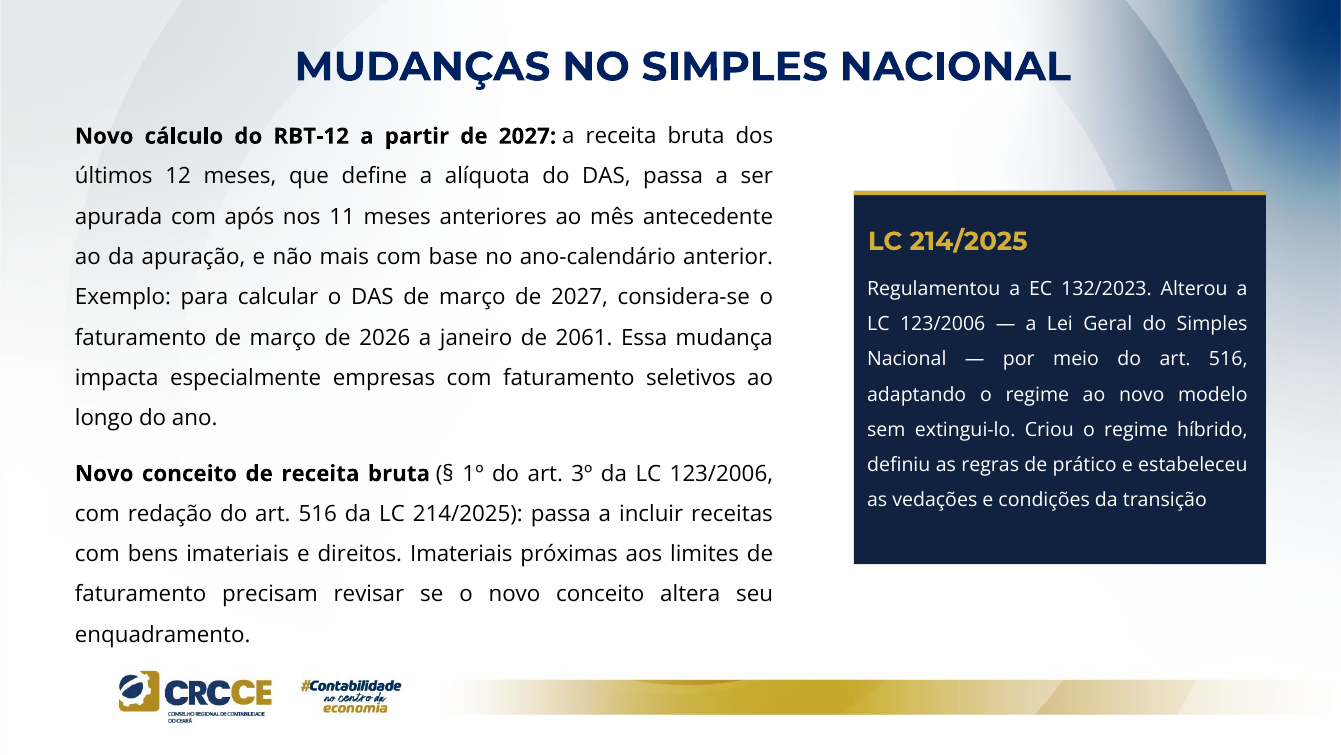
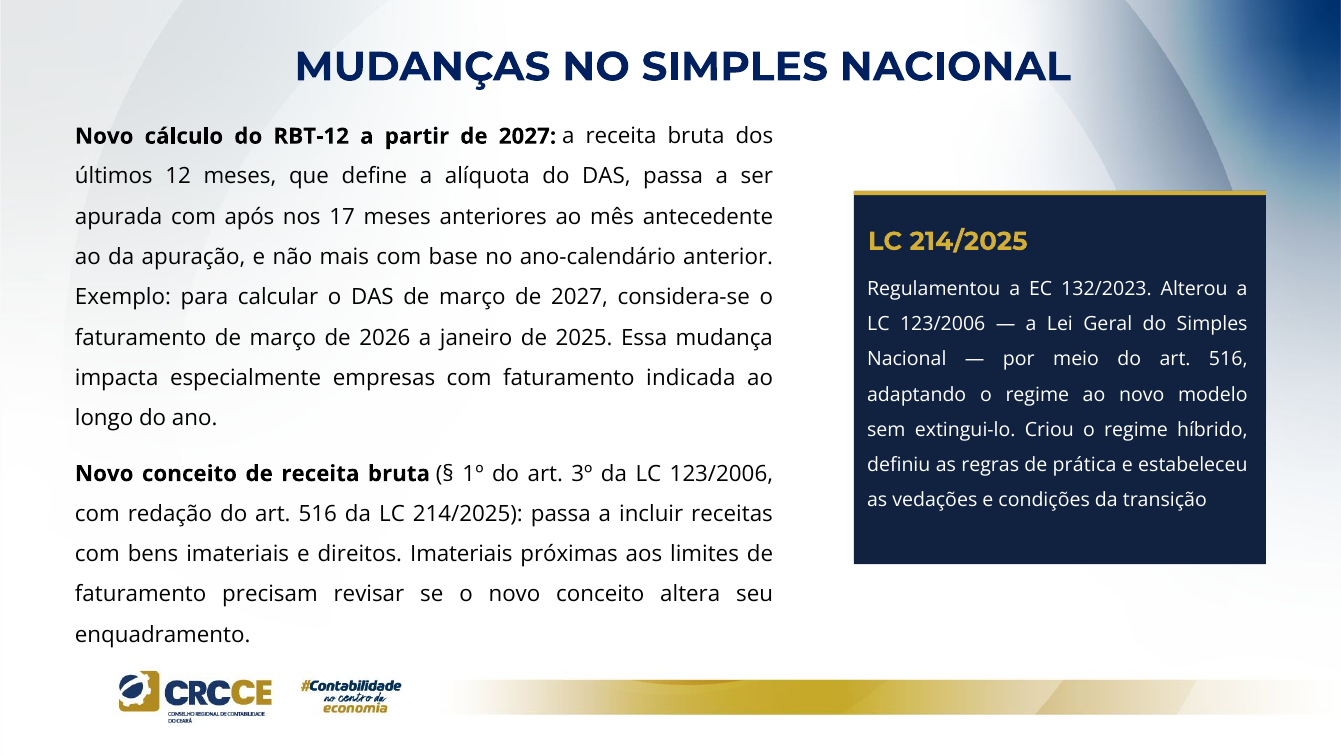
11: 11 -> 17 (342, 217)
2061: 2061 -> 2025 (584, 337)
seletivos: seletivos -> indicada (691, 378)
prático: prático -> prática (1085, 465)
